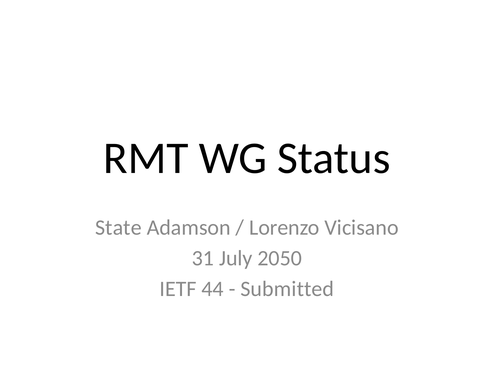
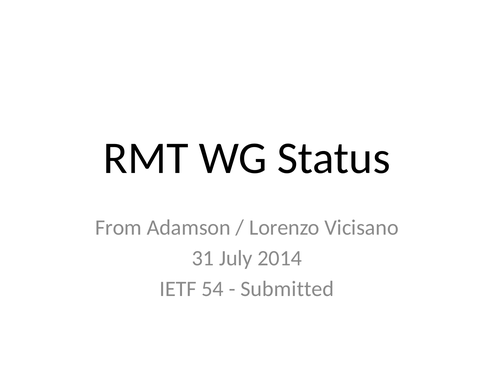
State: State -> From (118, 227)
2050: 2050 -> 2014 (280, 258)
44: 44 -> 54 (213, 289)
